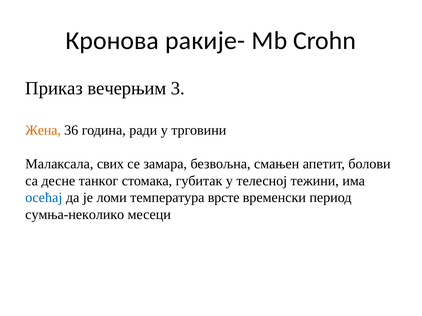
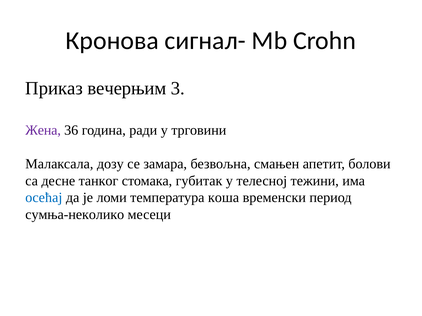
ракије-: ракије- -> сигнал- (205, 41)
Жена colour: orange -> purple (43, 130)
свих: свих -> дозу (110, 164)
врсте: врсте -> коша (224, 198)
